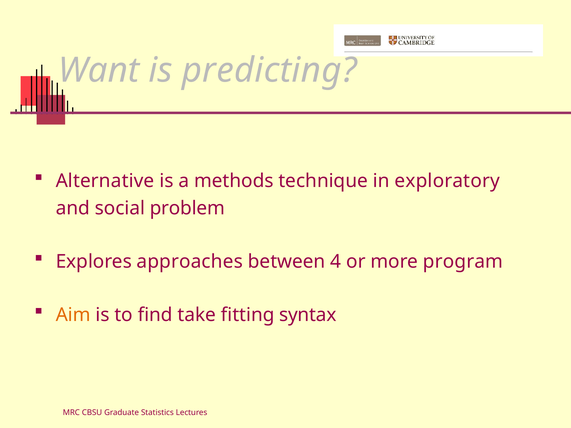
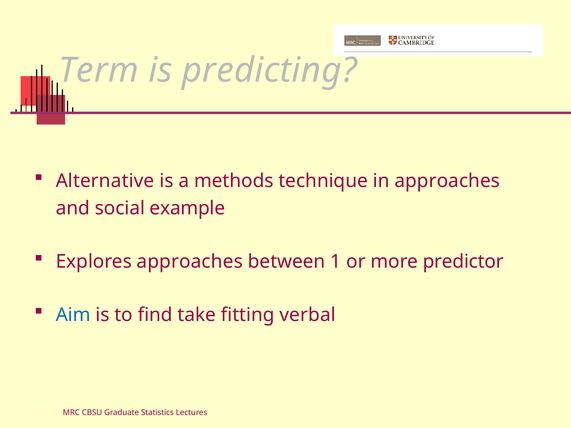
Want: Want -> Term (99, 70)
in exploratory: exploratory -> approaches (447, 181)
problem: problem -> example (187, 208)
4: 4 -> 1 (336, 262)
program: program -> predictor (463, 262)
Aim colour: orange -> blue (73, 315)
syntax: syntax -> verbal (308, 315)
